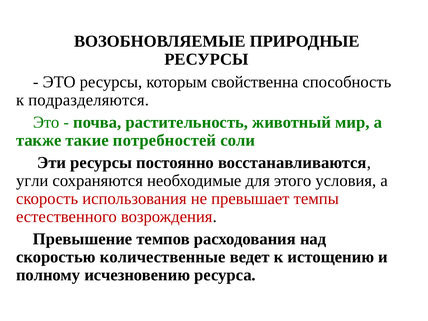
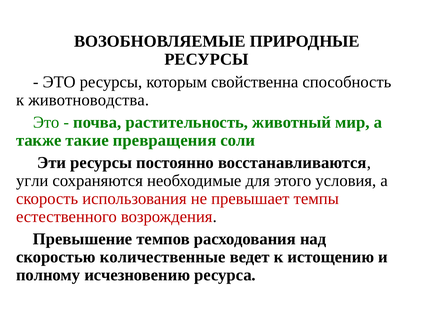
подразделяются: подразделяются -> животноводства (89, 100)
потребностей: потребностей -> превращения (165, 140)
